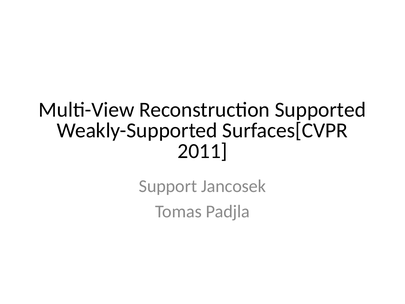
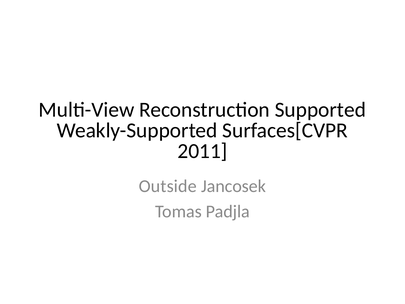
Support: Support -> Outside (168, 186)
